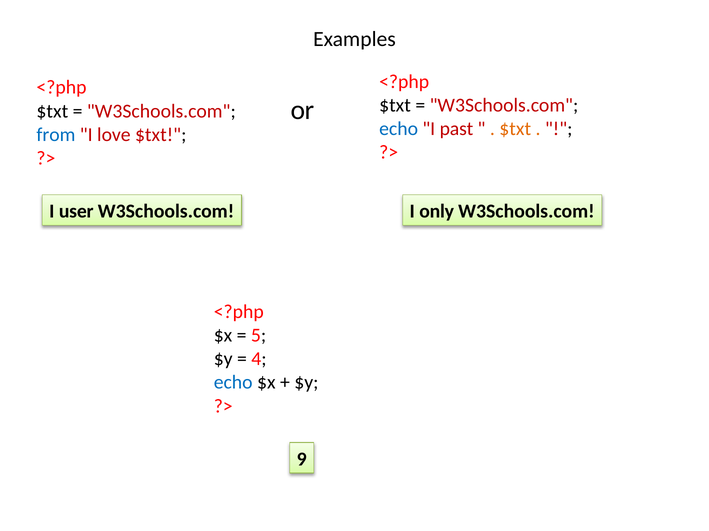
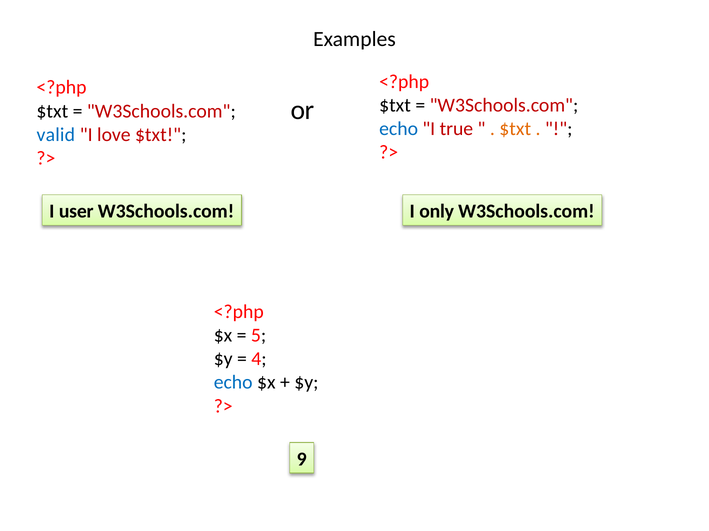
past: past -> true (456, 129)
from: from -> valid (56, 135)
